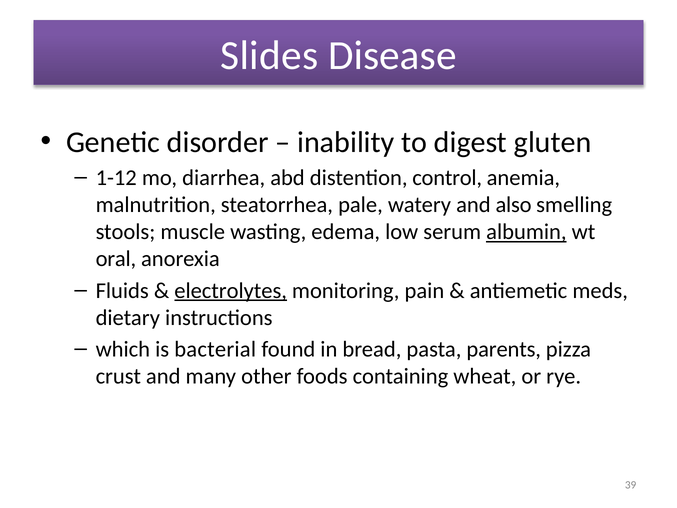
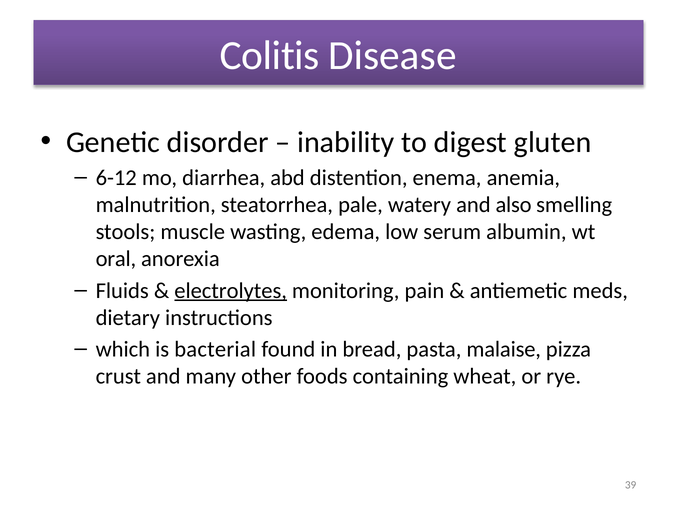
Slides: Slides -> Colitis (270, 55)
1-12: 1-12 -> 6-12 (116, 178)
control: control -> enema (447, 178)
albumin underline: present -> none (526, 232)
parents: parents -> malaise (504, 349)
